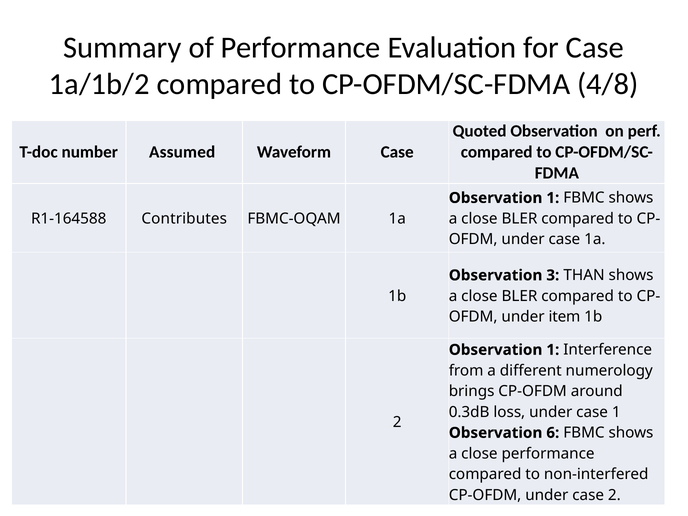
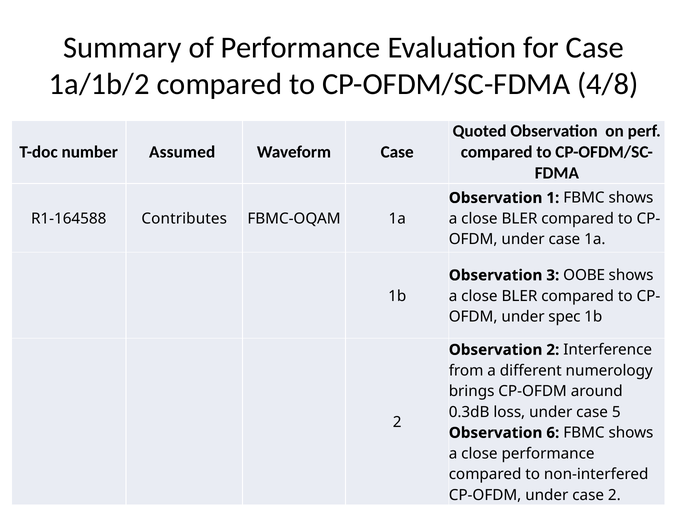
THAN: THAN -> OOBE (584, 275)
item: item -> spec (564, 317)
1: 1 -> 2 (553, 350)
case 1: 1 -> 5 (616, 412)
